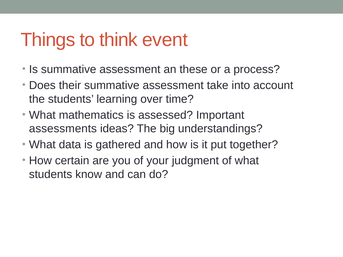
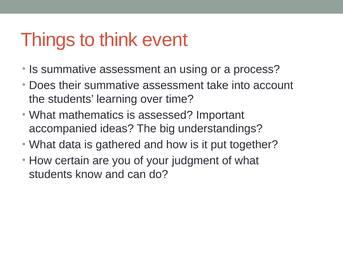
these: these -> using (193, 69)
assessments: assessments -> accompanied (63, 129)
